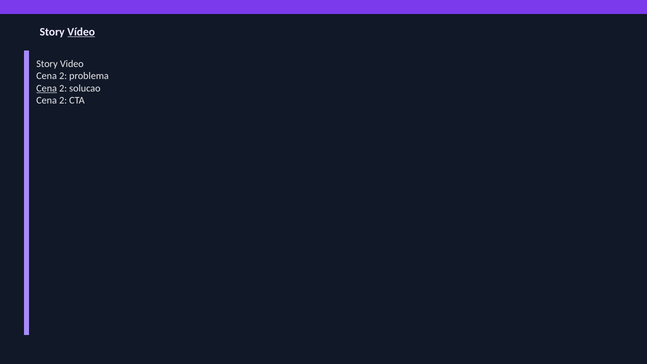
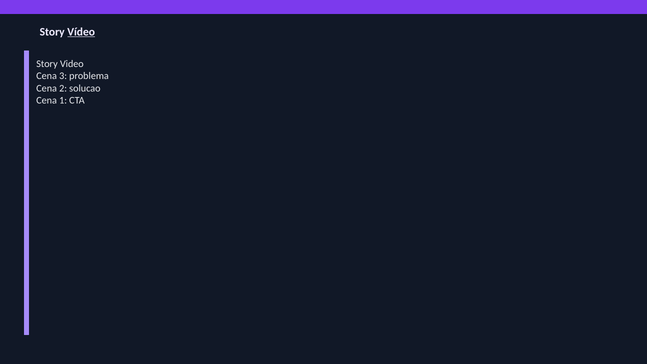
2: 2 -> 3 (63, 76)
Cena underline: present -> none (47, 88)
2: 2 -> 1 (63, 100)
